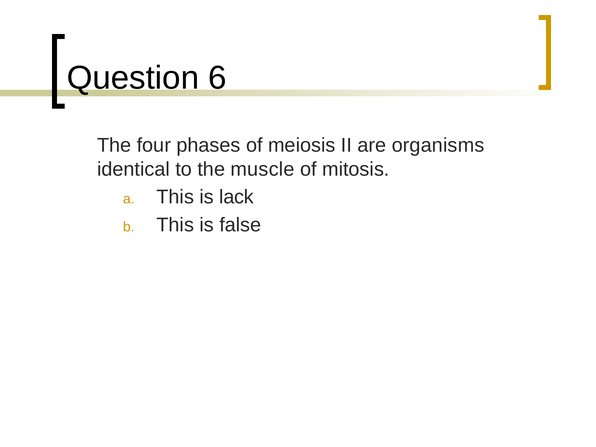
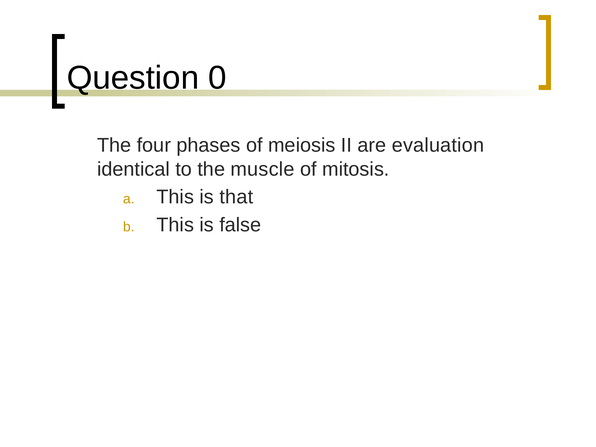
6: 6 -> 0 (217, 78)
organisms: organisms -> evaluation (438, 145)
lack: lack -> that (236, 197)
